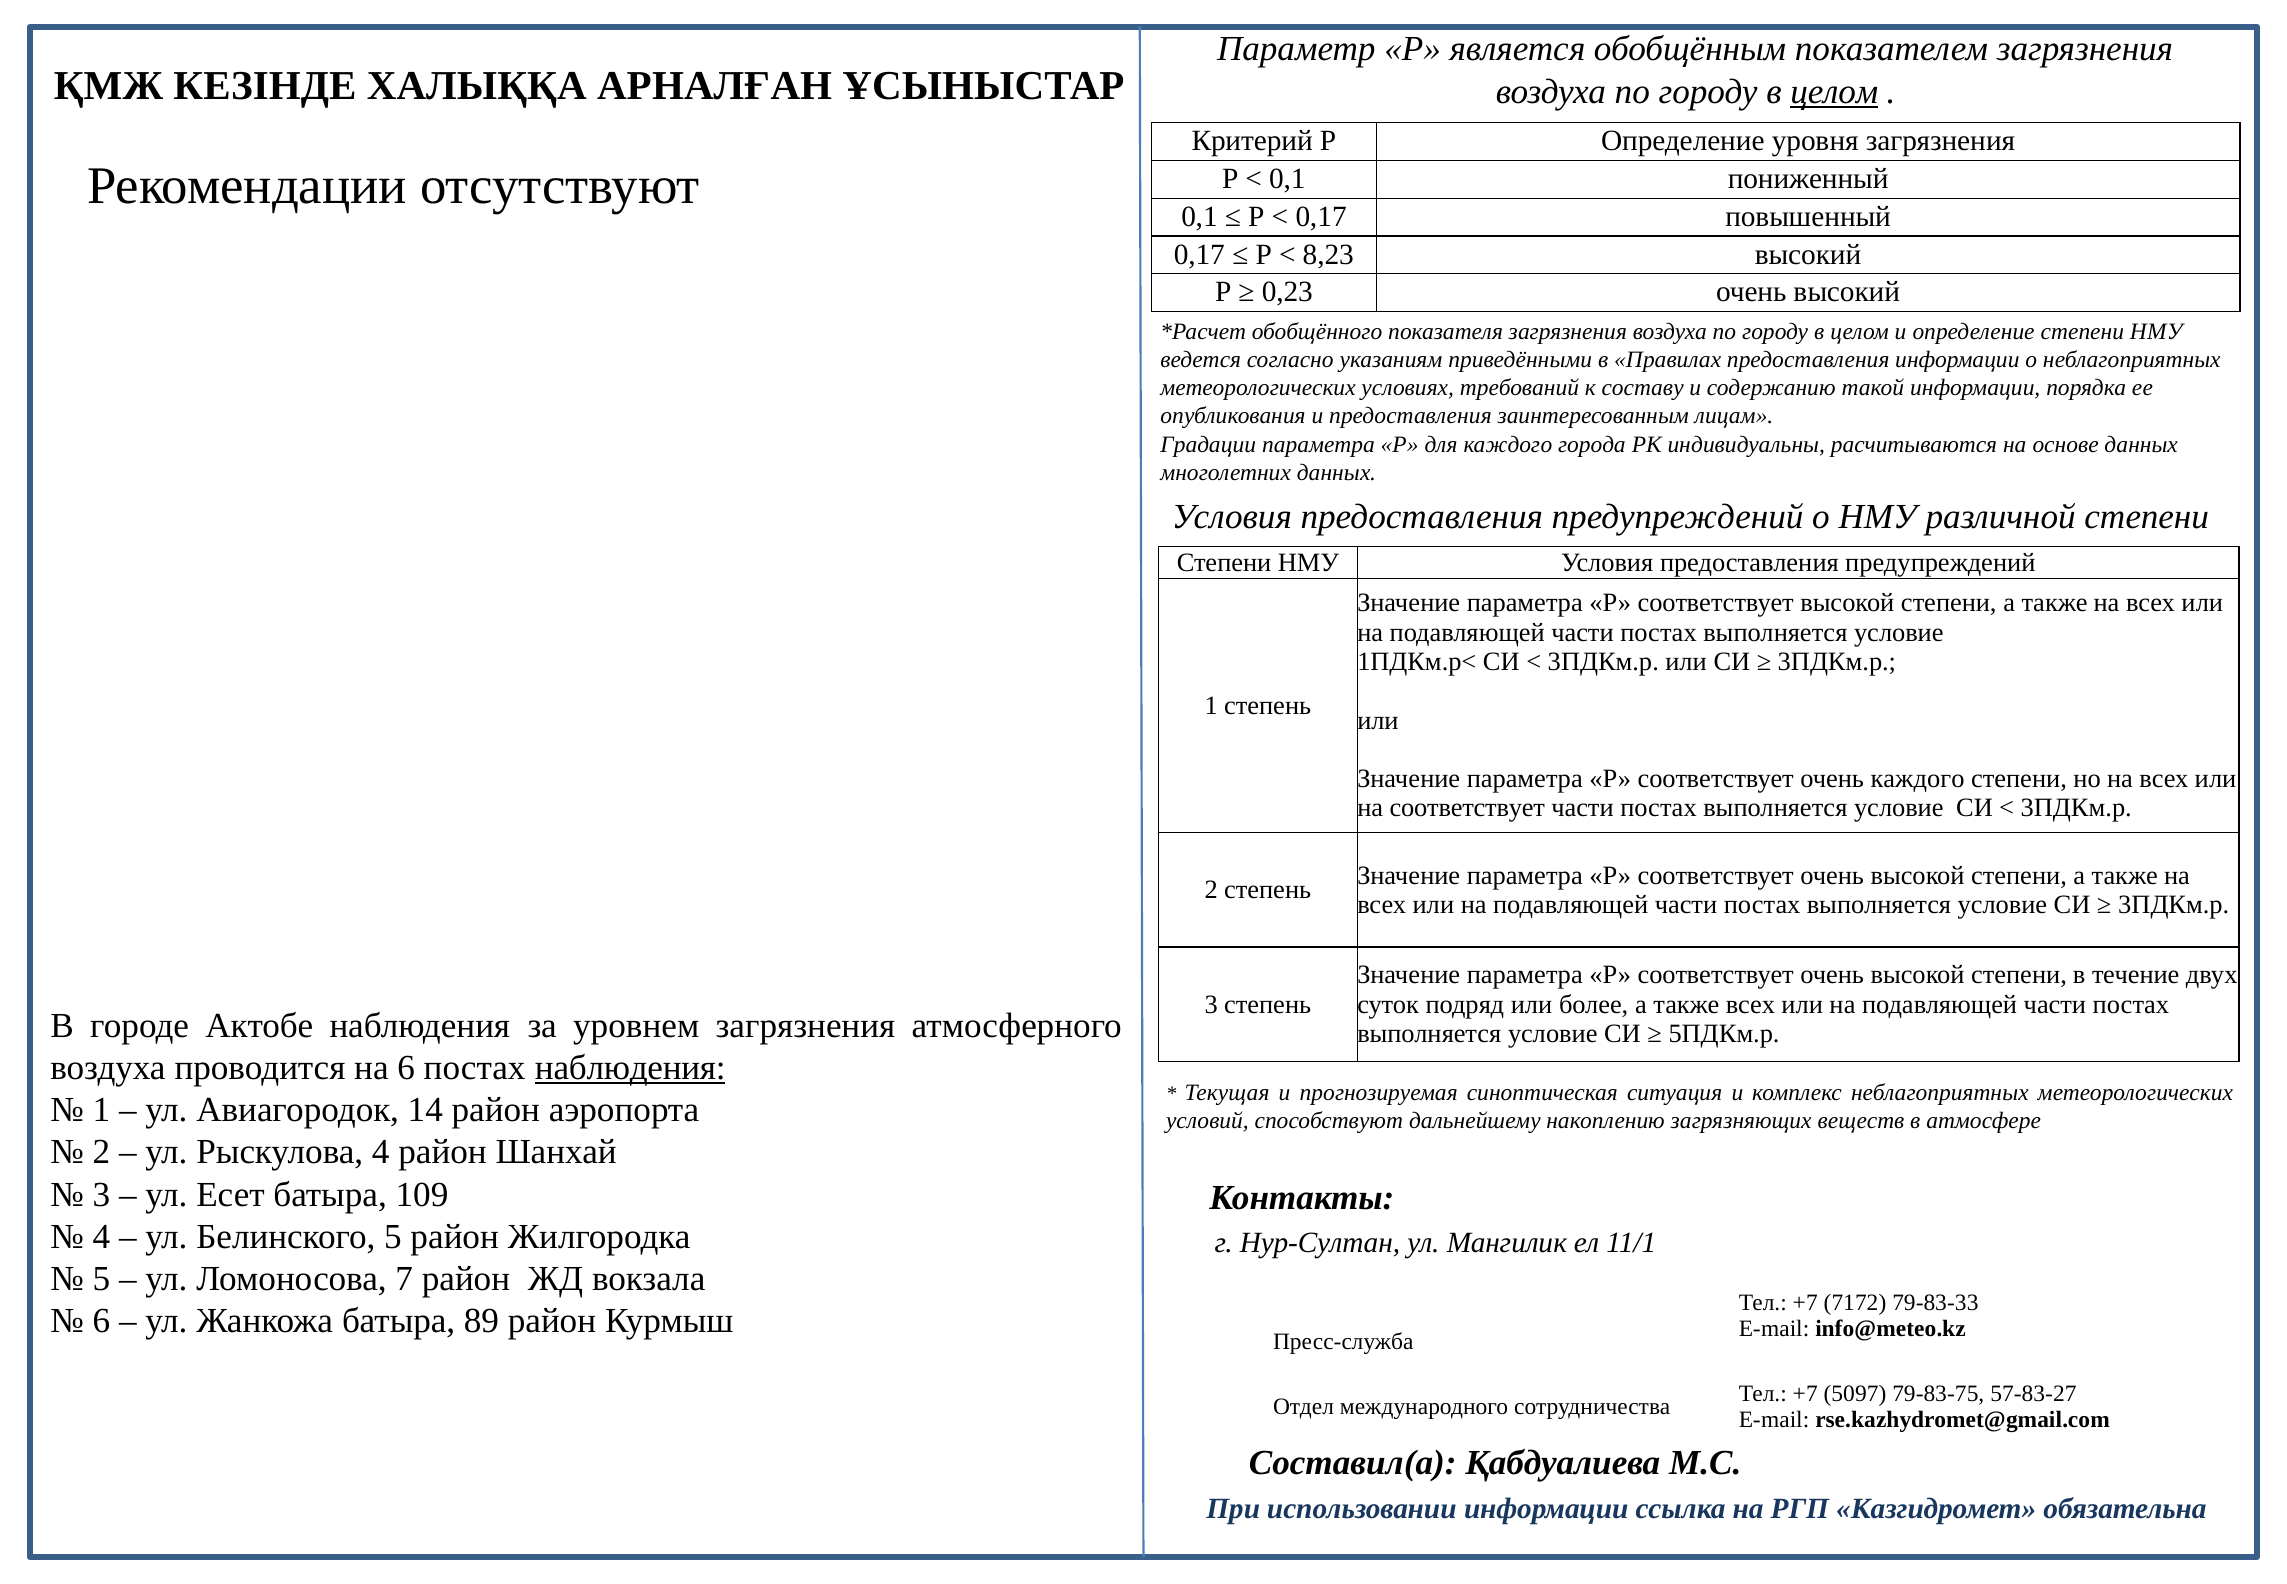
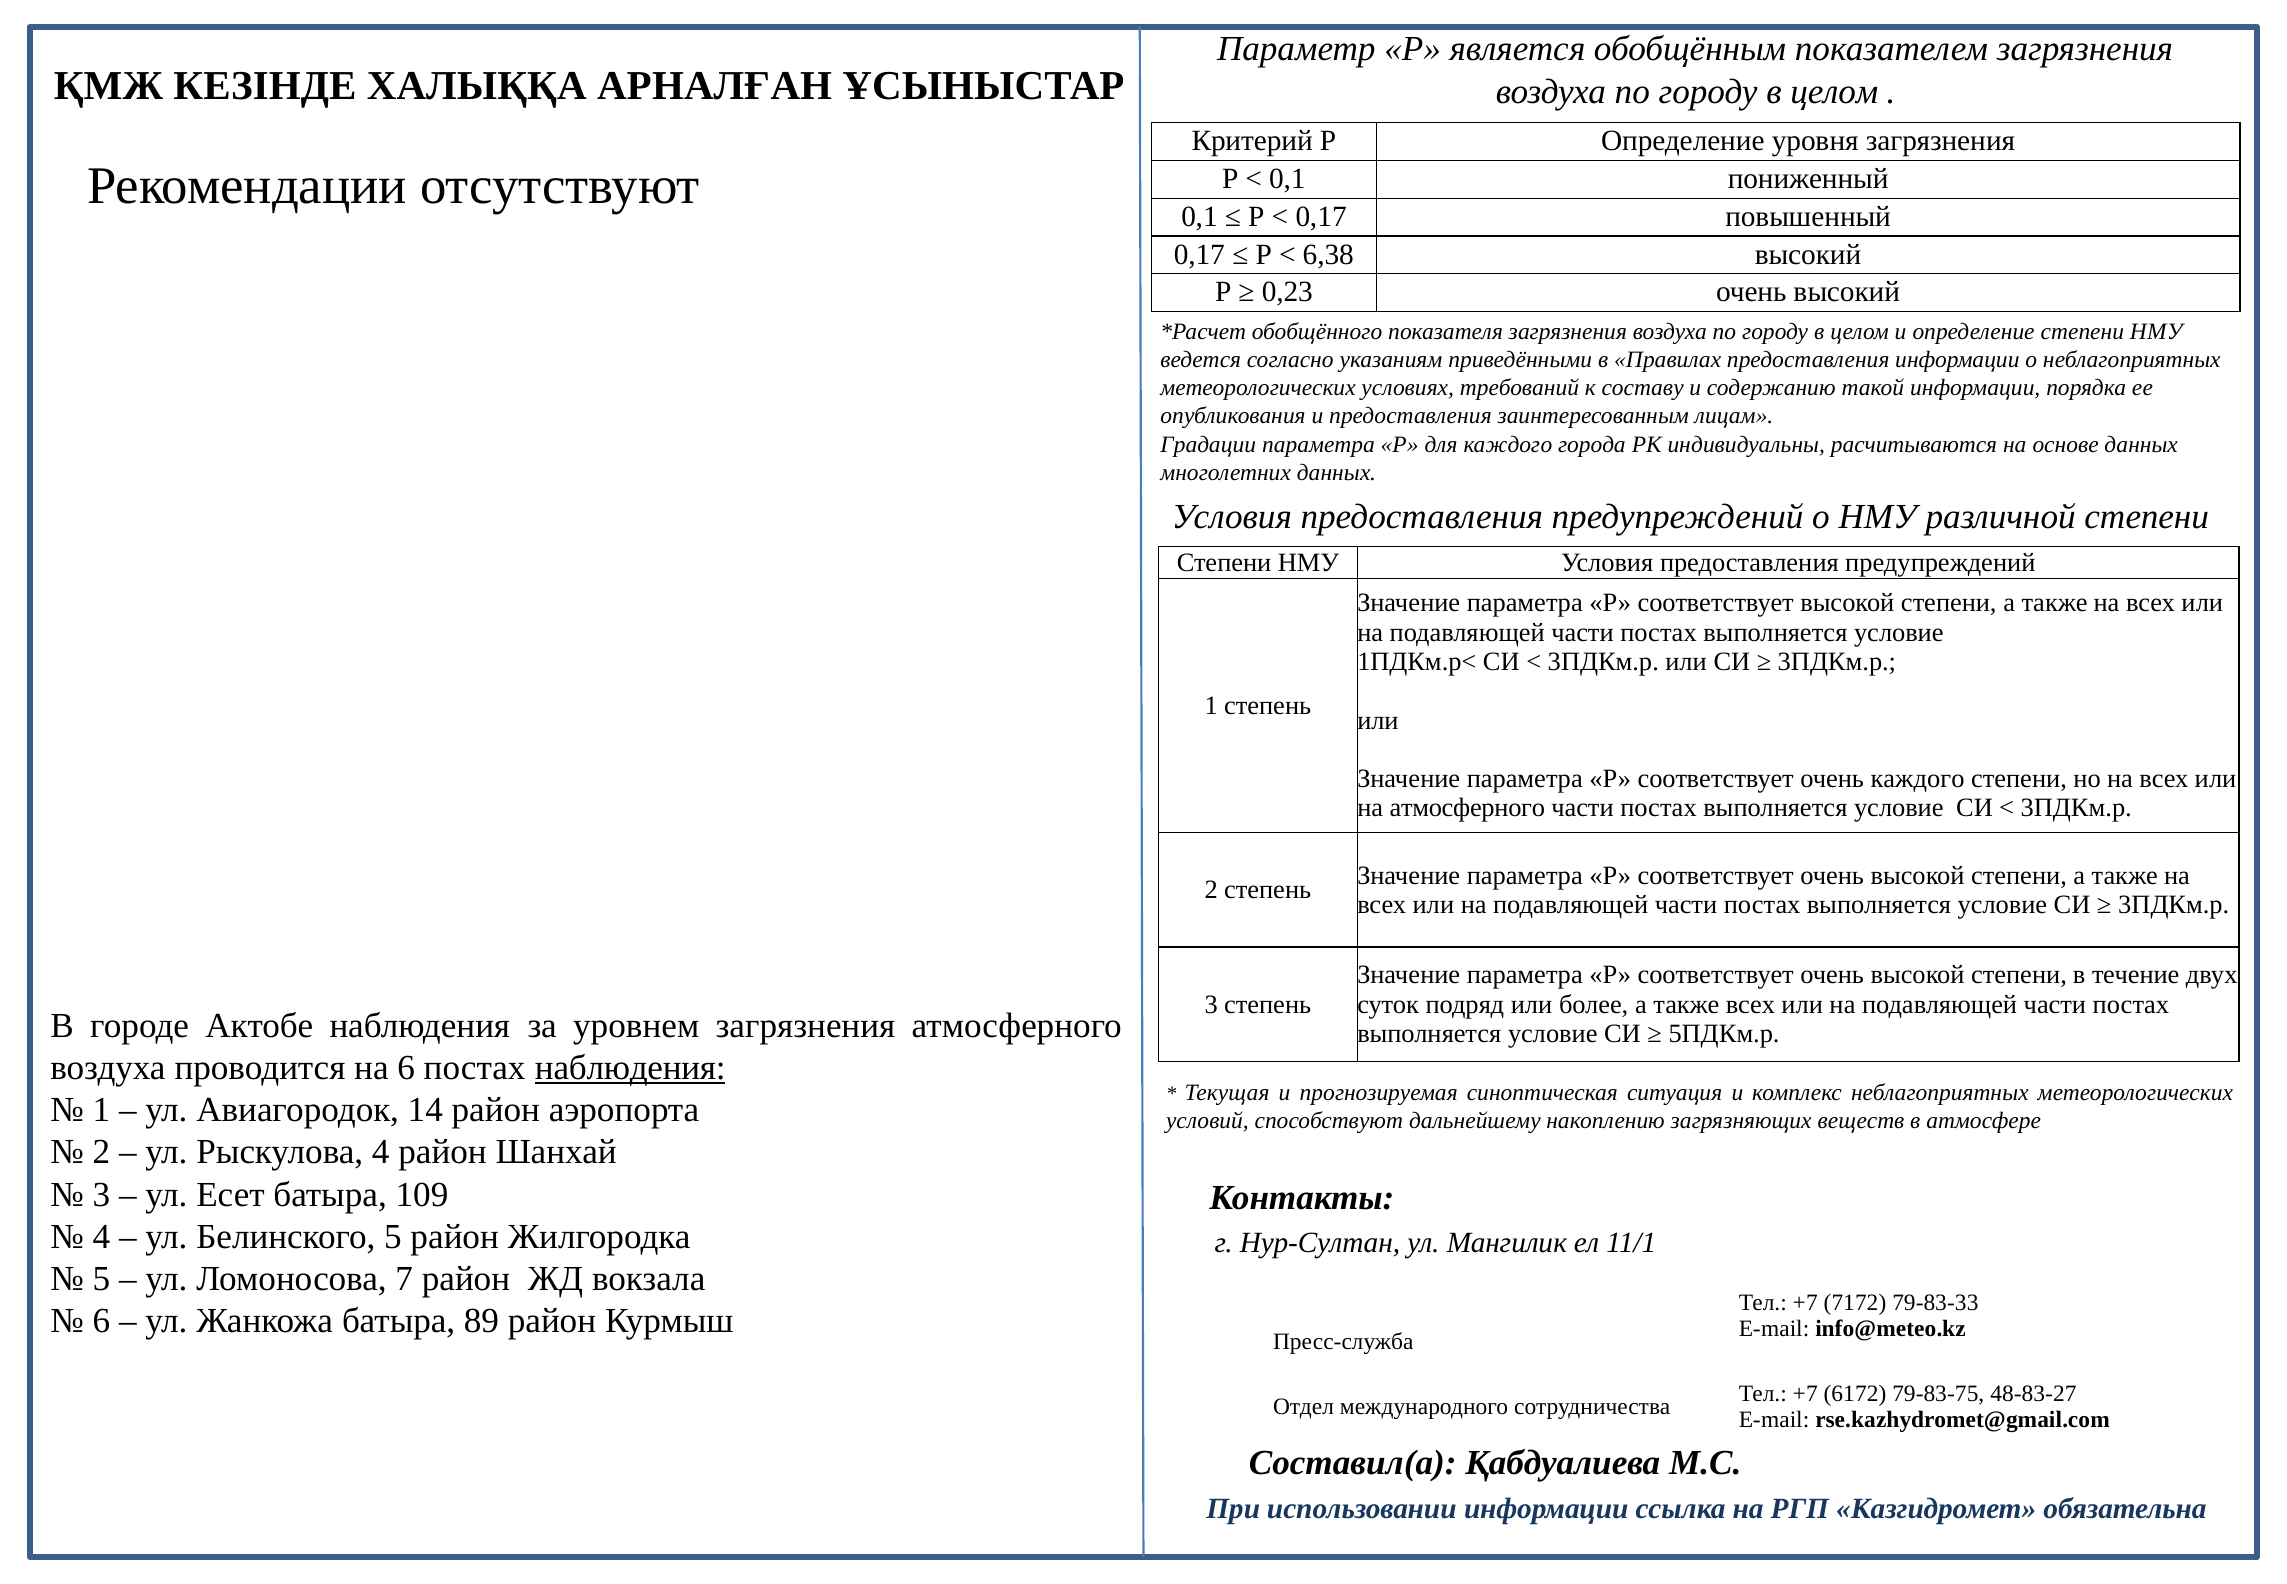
целом underline: present -> none (1834, 92)
8,23: 8,23 -> 6,38 (1328, 254)
на соответствует: соответствует -> атмосферного (1467, 808)
5097: 5097 -> 6172 (1855, 1394)
57-83-27: 57-83-27 -> 48-83-27 (2033, 1394)
